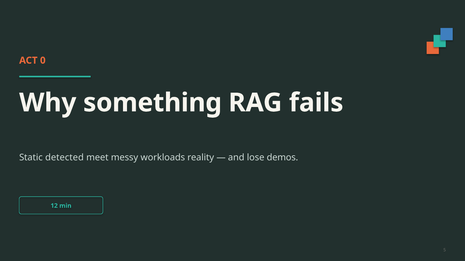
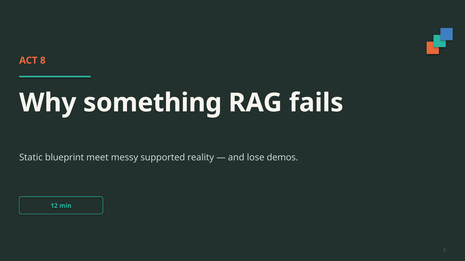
0: 0 -> 8 (43, 61)
detected: detected -> blueprint (65, 158)
workloads: workloads -> supported (163, 158)
